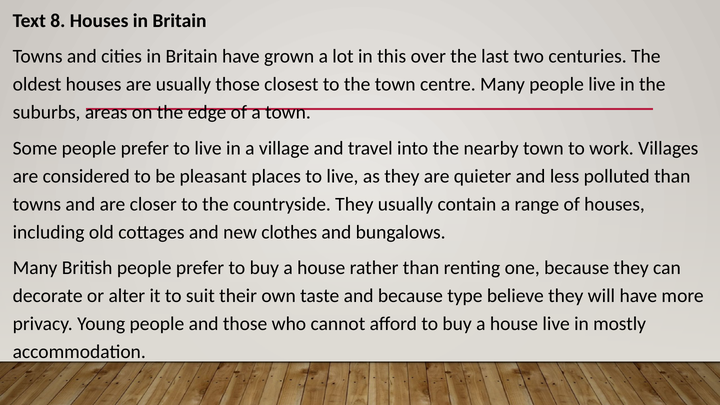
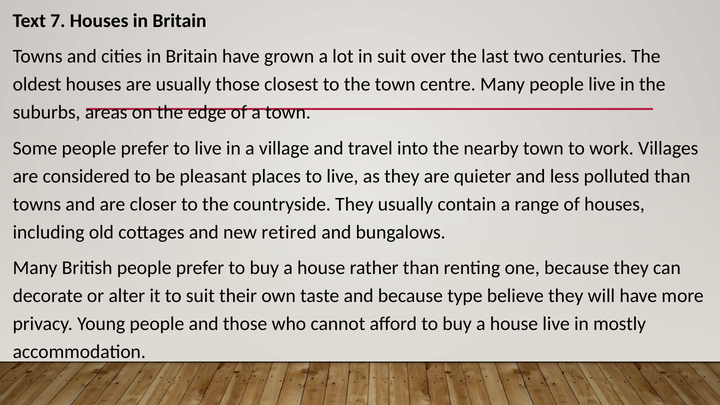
8: 8 -> 7 (58, 21)
in this: this -> suit (392, 56)
clothes: clothes -> retired (289, 232)
